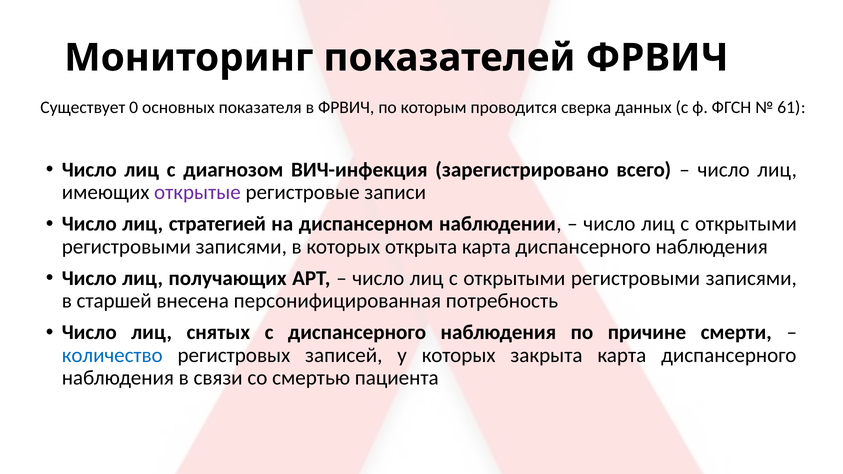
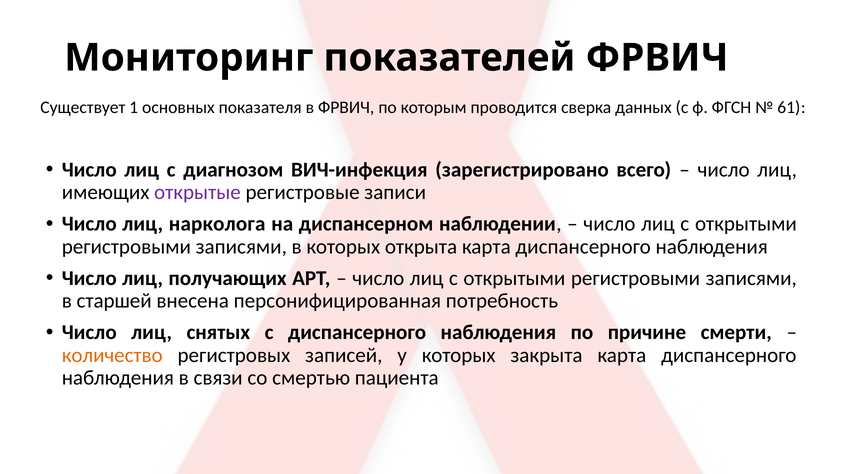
0: 0 -> 1 (134, 107)
стратегией: стратегией -> нарколога (217, 224)
количество colour: blue -> orange (112, 355)
